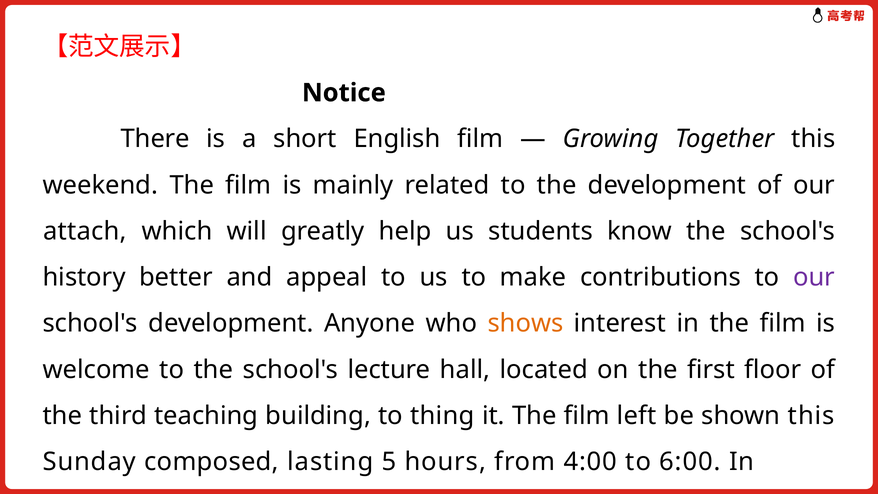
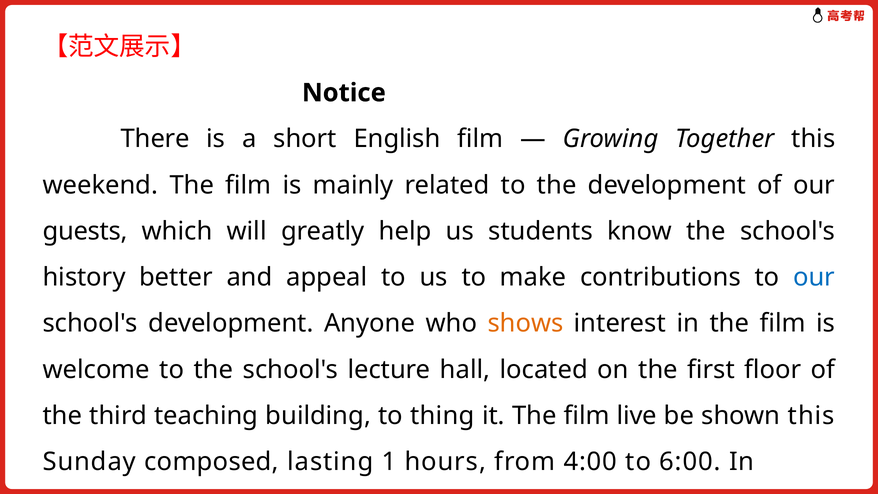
attach: attach -> guests (85, 231)
our colour: purple -> blue (814, 277)
left: left -> live (637, 416)
5: 5 -> 1 (389, 462)
